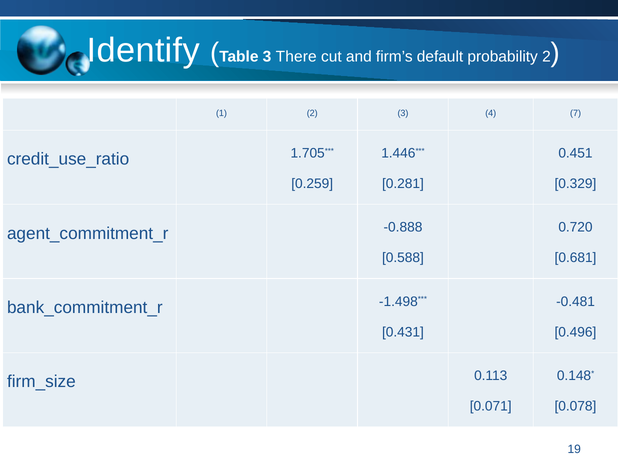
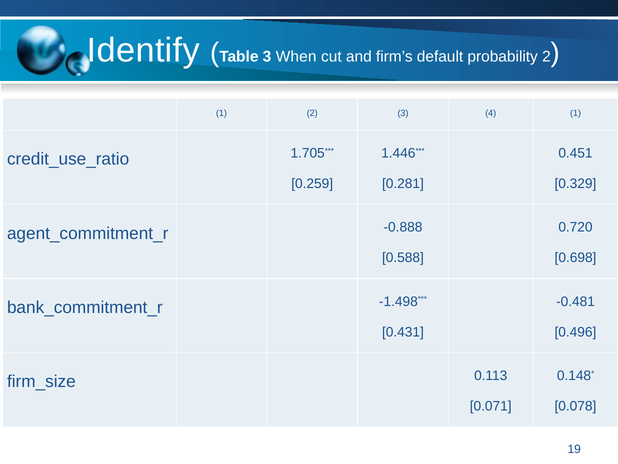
There: There -> When (296, 57)
4 7: 7 -> 1 (576, 113)
0.681: 0.681 -> 0.698 (576, 258)
